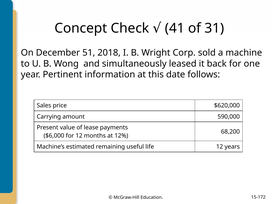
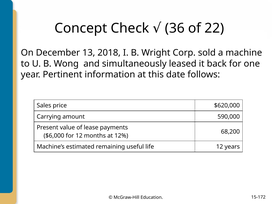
41: 41 -> 36 (175, 28)
31: 31 -> 22 (214, 28)
51: 51 -> 13 (89, 53)
